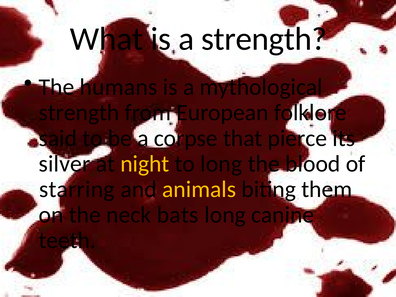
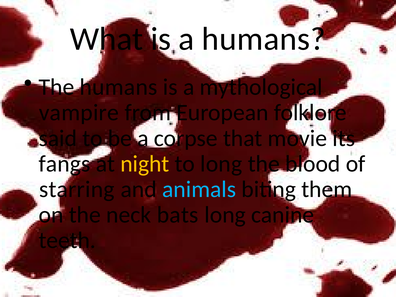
a strength: strength -> humans (264, 39)
strength: strength -> vampire (79, 113)
pierce: pierce -> movie (297, 138)
silver: silver -> fangs (65, 164)
animals colour: yellow -> light blue (199, 189)
